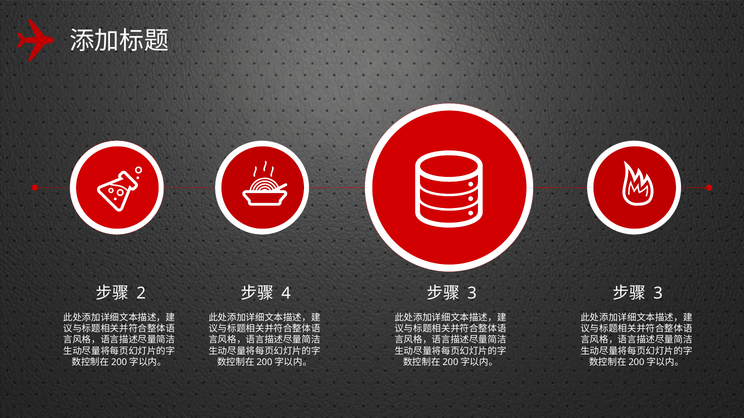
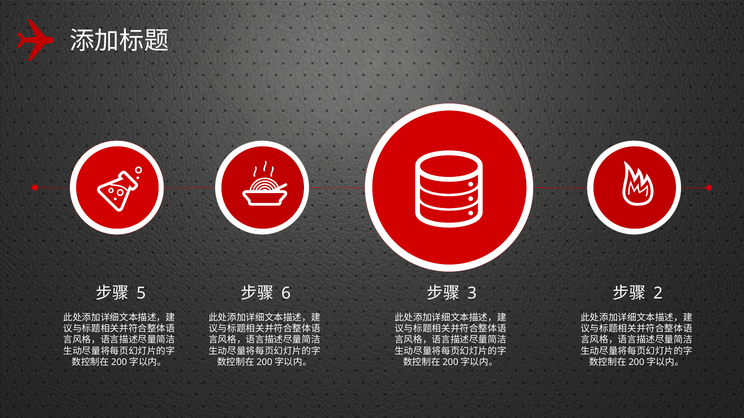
2: 2 -> 5 (141, 294)
4: 4 -> 6 (286, 294)
3: 3 -> 2 (658, 294)
